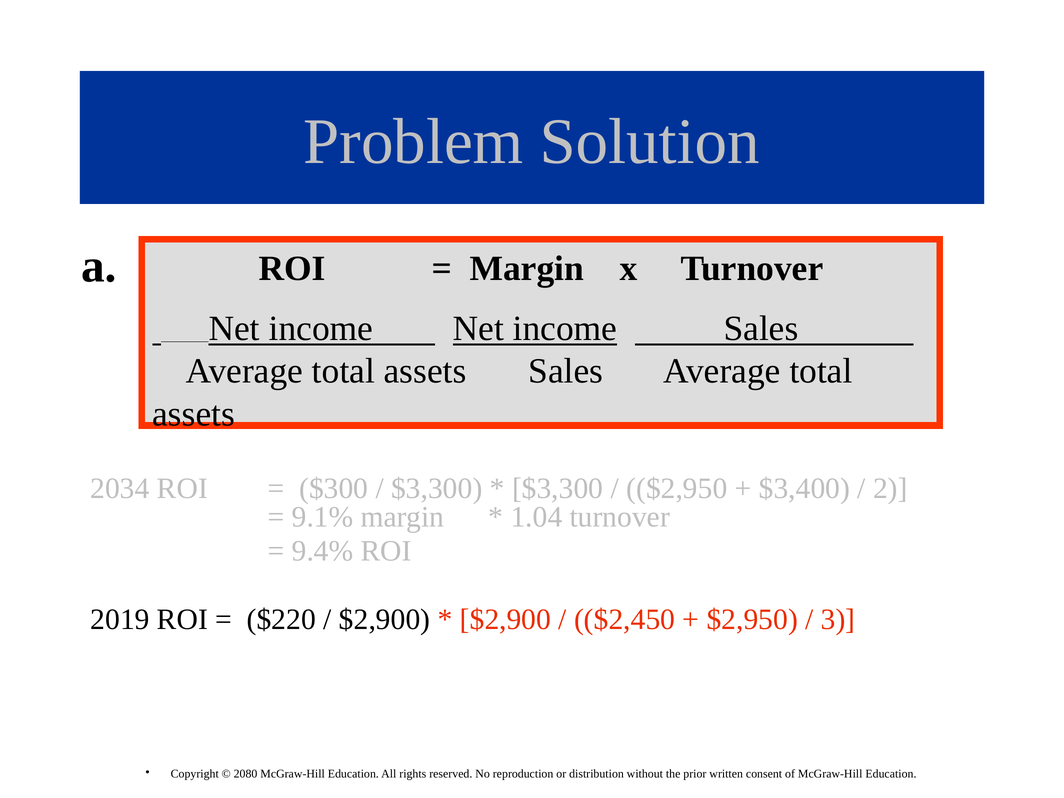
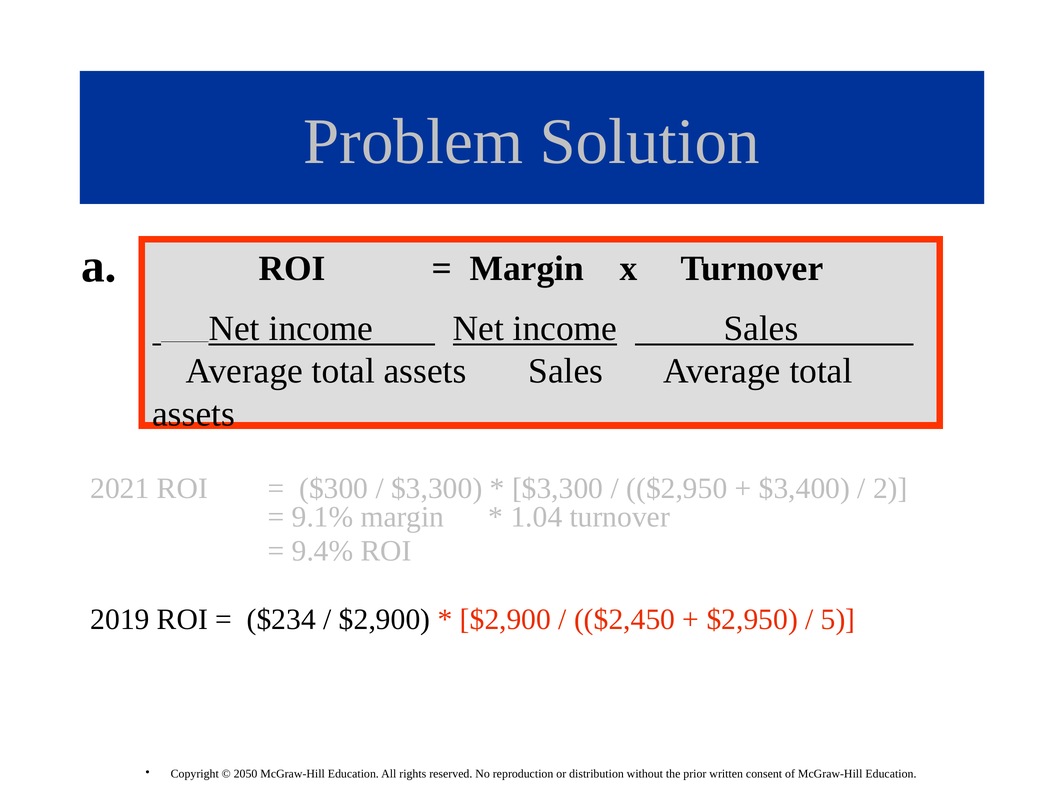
2034: 2034 -> 2021 (120, 488)
$220: $220 -> $234 (281, 620)
3: 3 -> 5 (838, 620)
2080: 2080 -> 2050 (246, 774)
